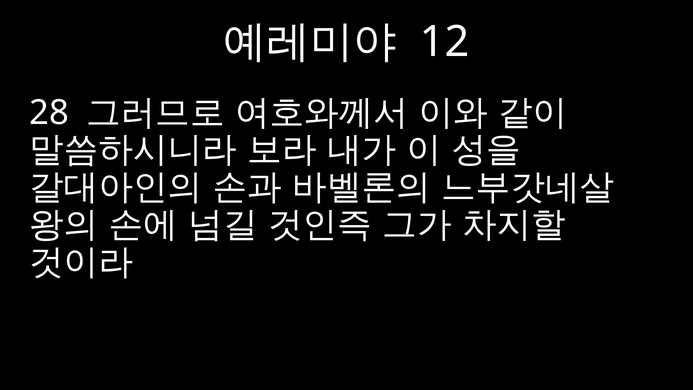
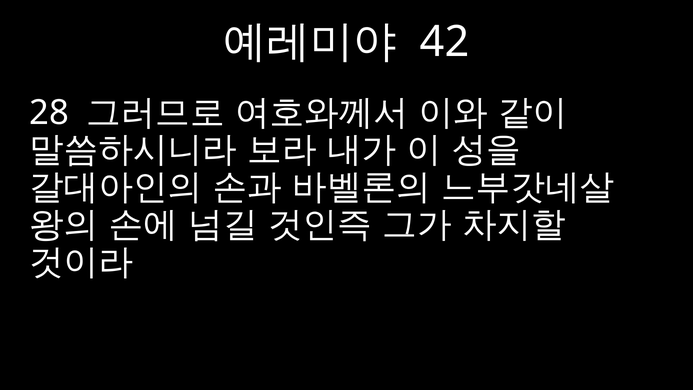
12: 12 -> 42 (445, 42)
